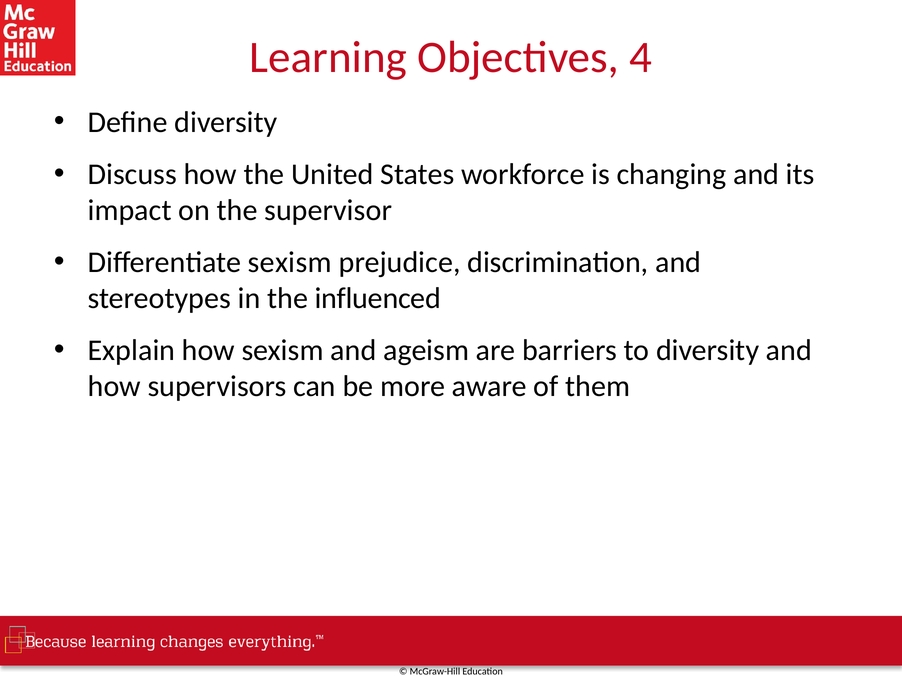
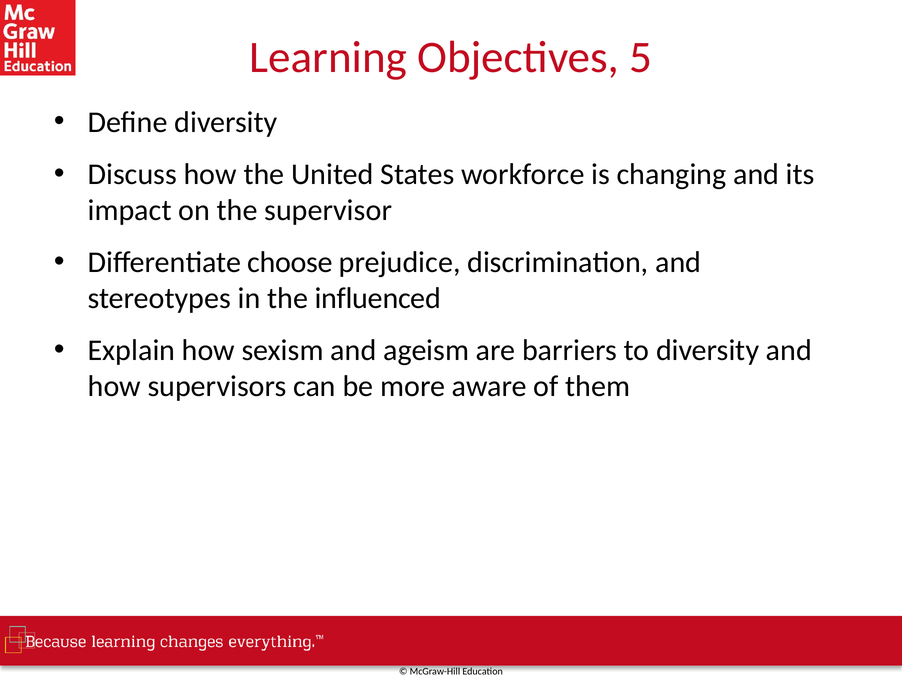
4: 4 -> 5 (641, 57)
Differentiate sexism: sexism -> choose (290, 263)
